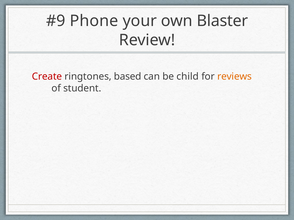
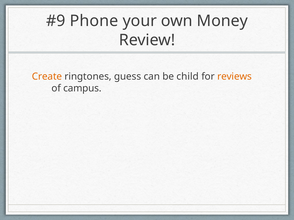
Blaster: Blaster -> Money (222, 21)
Create colour: red -> orange (47, 77)
based: based -> guess (128, 77)
student: student -> campus (82, 88)
